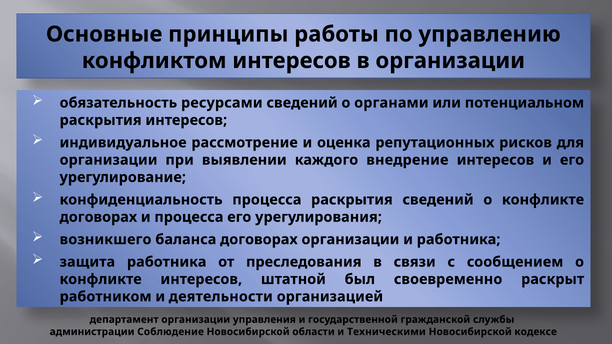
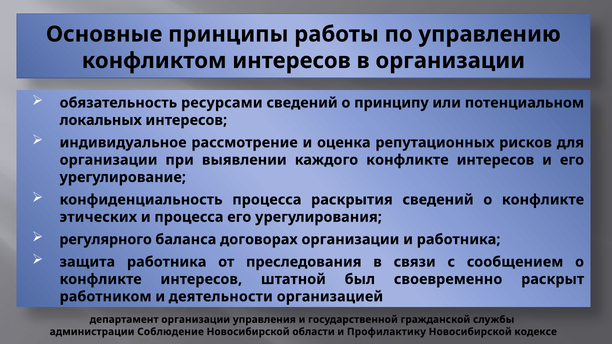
органами: органами -> принципу (391, 103)
раскрытия: раскрытия -> локальных (101, 120)
каждого внедрение: внедрение -> конфликте (407, 160)
договорах: договорах -> этических (98, 217)
возникшего: возникшего -> регулярного (106, 240)
Техническими: Техническими -> Профилактику (386, 332)
